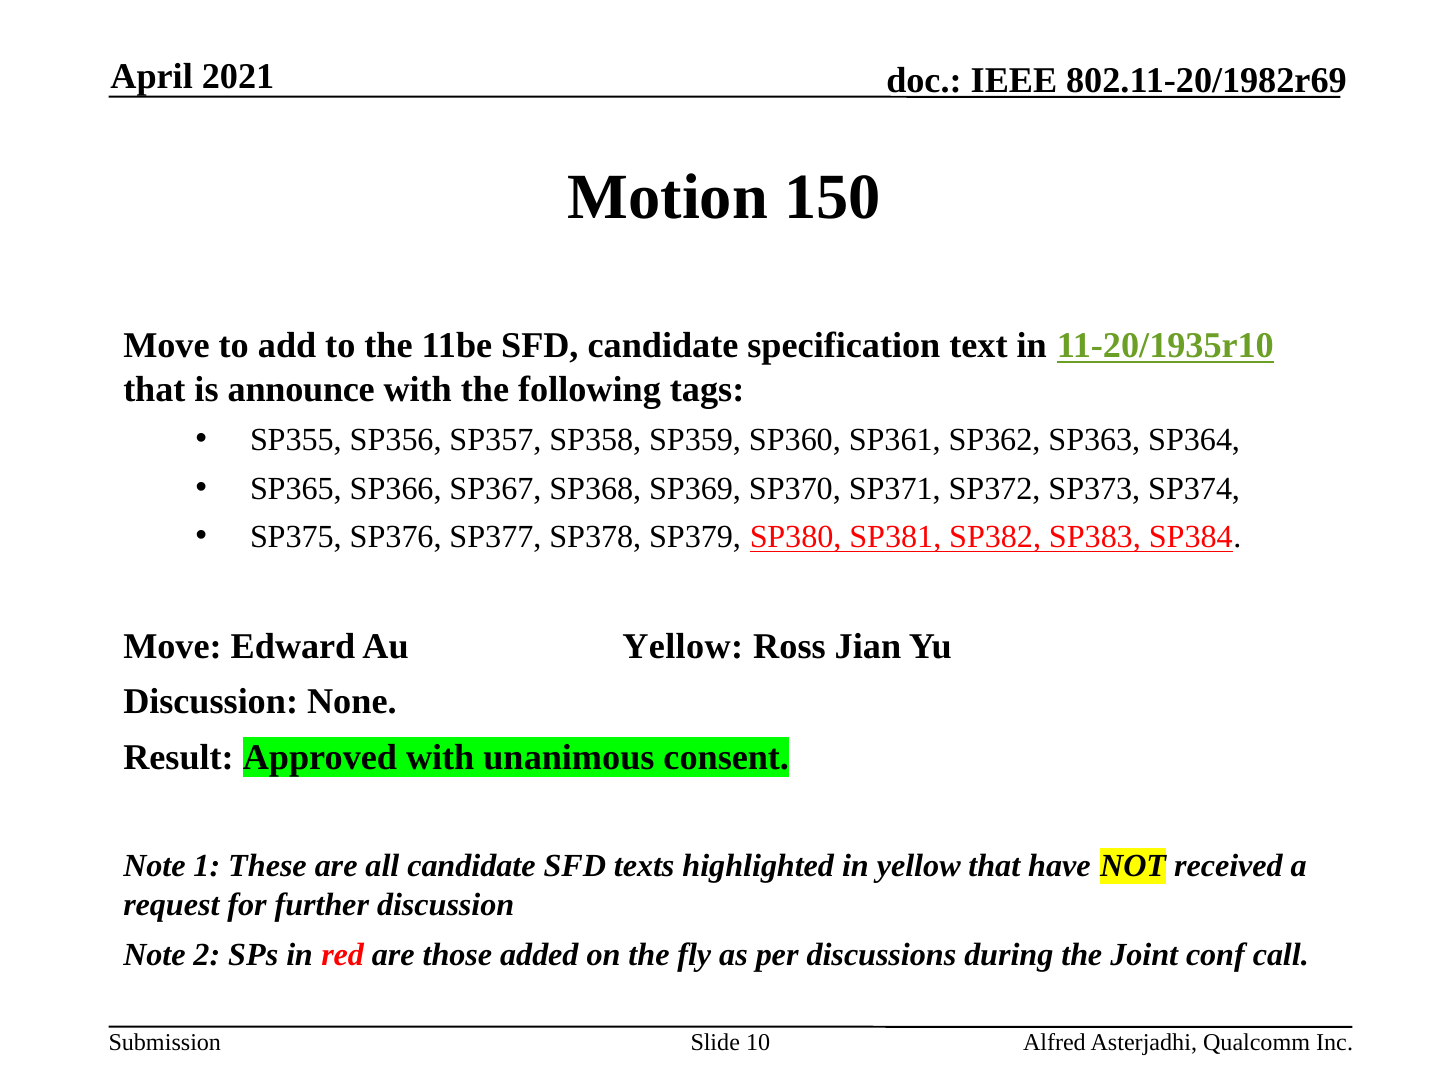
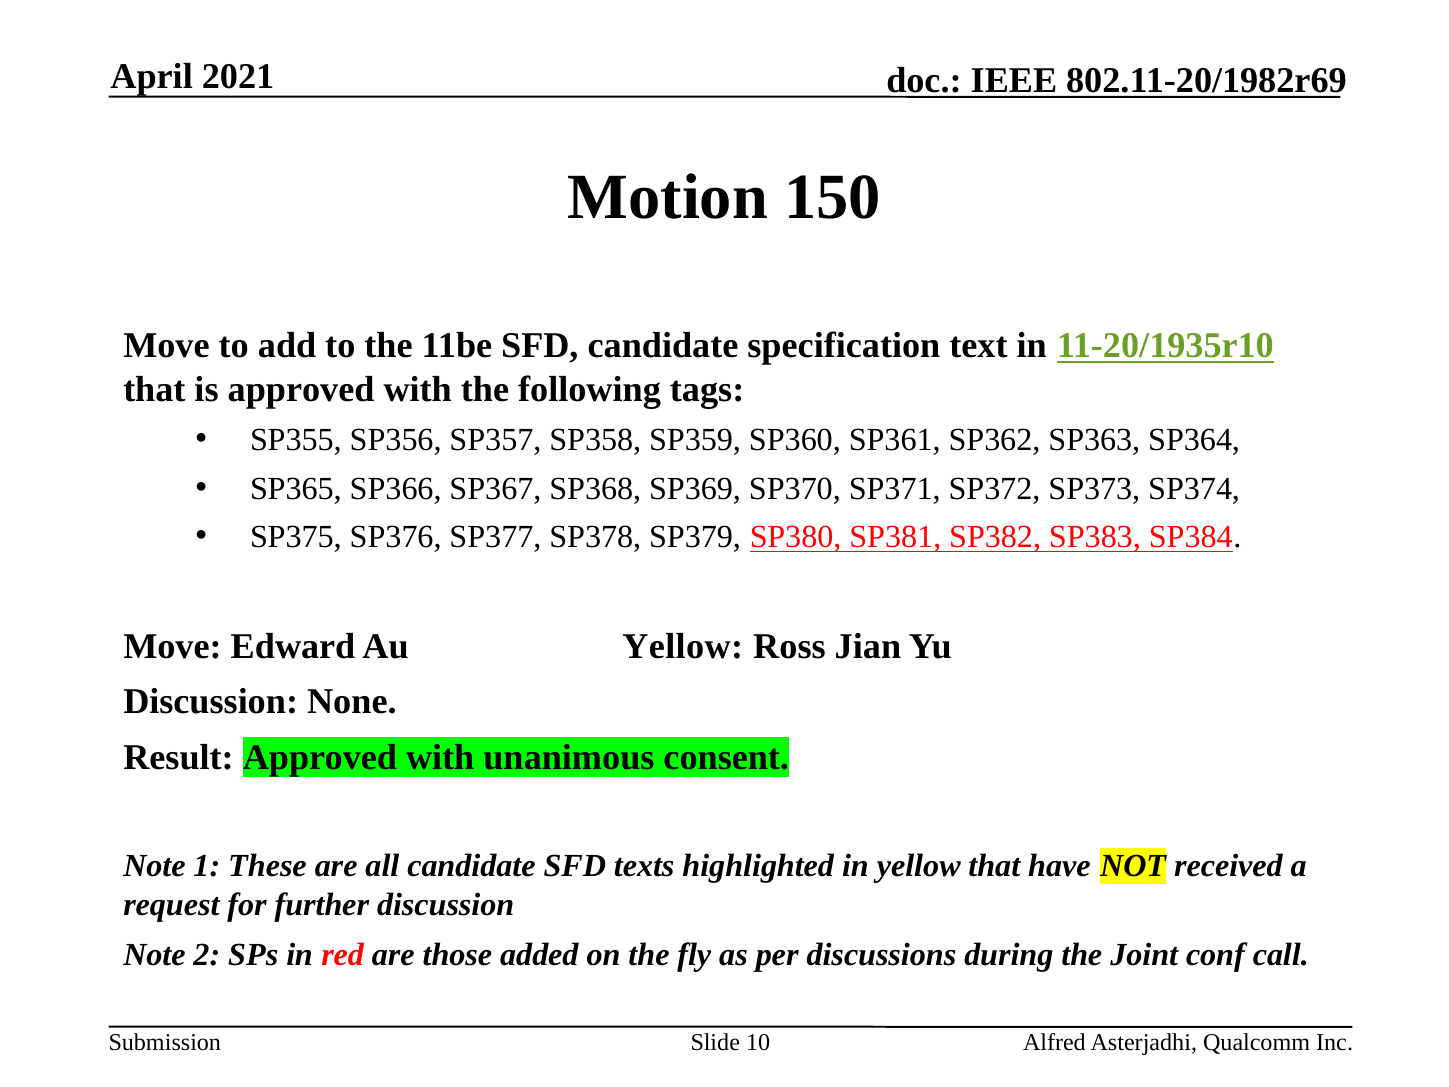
is announce: announce -> approved (301, 389)
